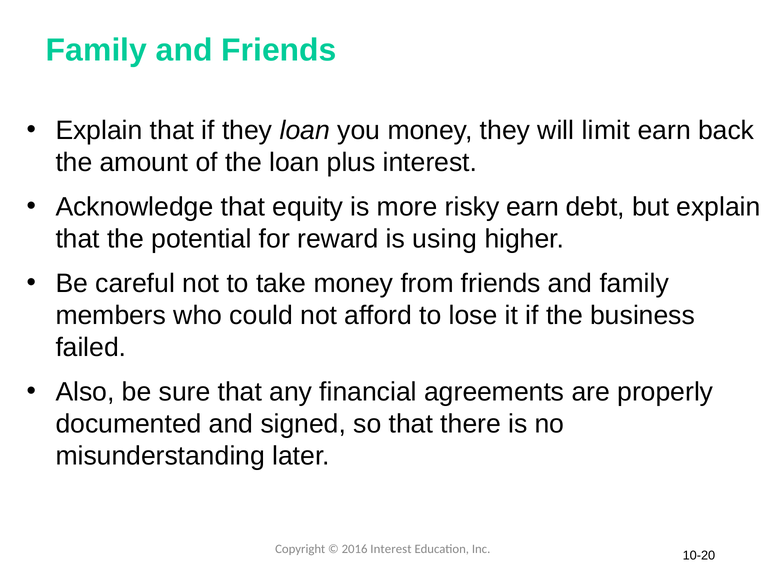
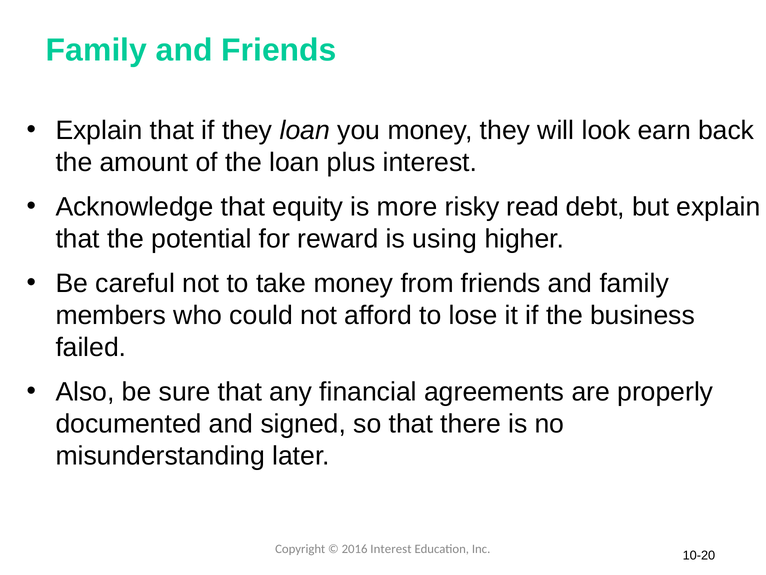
limit: limit -> look (606, 130)
risky earn: earn -> read (533, 207)
